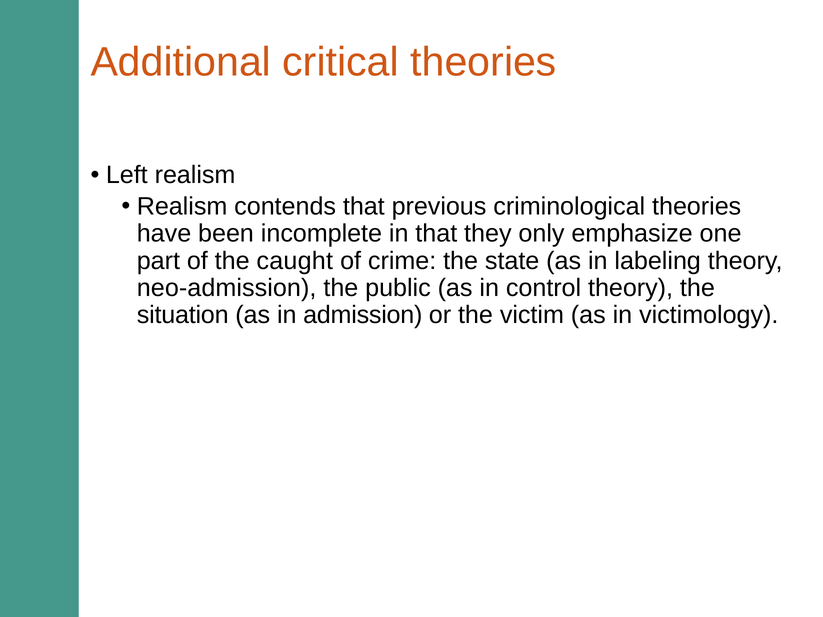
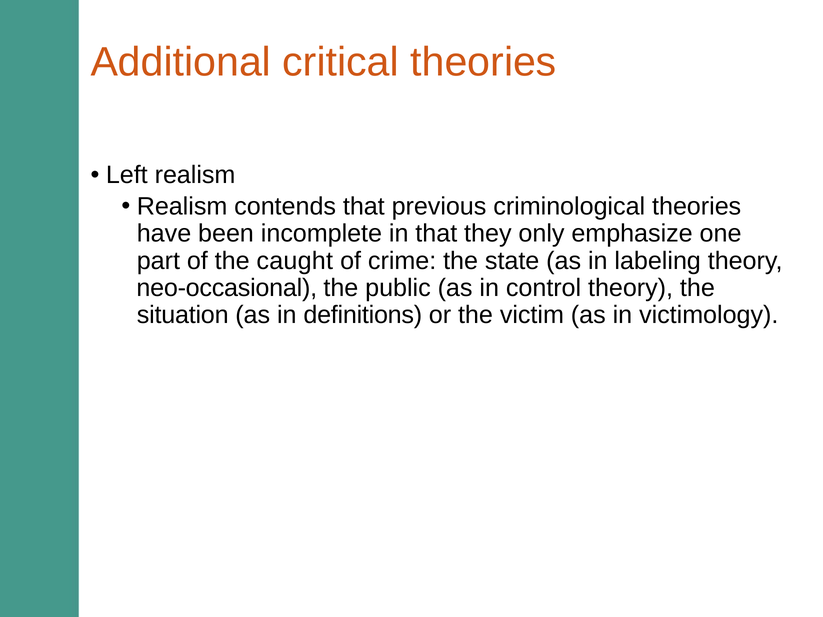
neo-admission: neo-admission -> neo-occasional (227, 288)
admission: admission -> definitions (363, 315)
